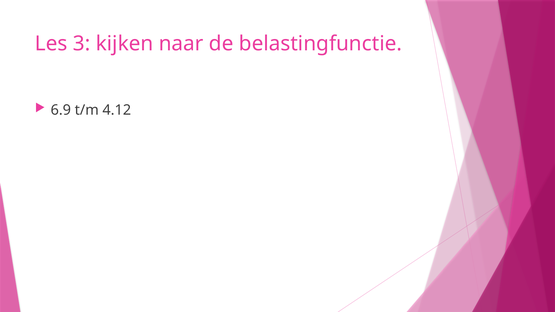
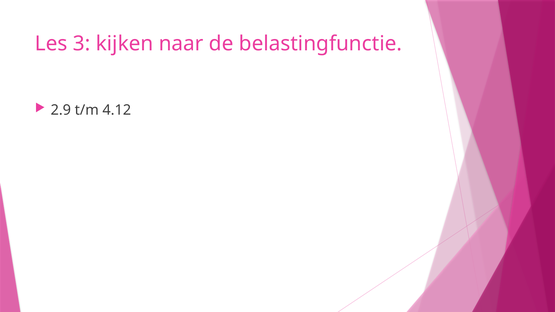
6.9: 6.9 -> 2.9 (61, 110)
